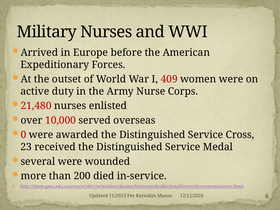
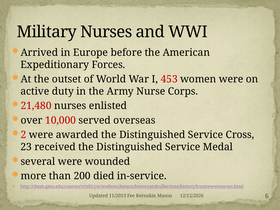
409: 409 -> 453 (169, 79)
0: 0 -> 2 (23, 135)
